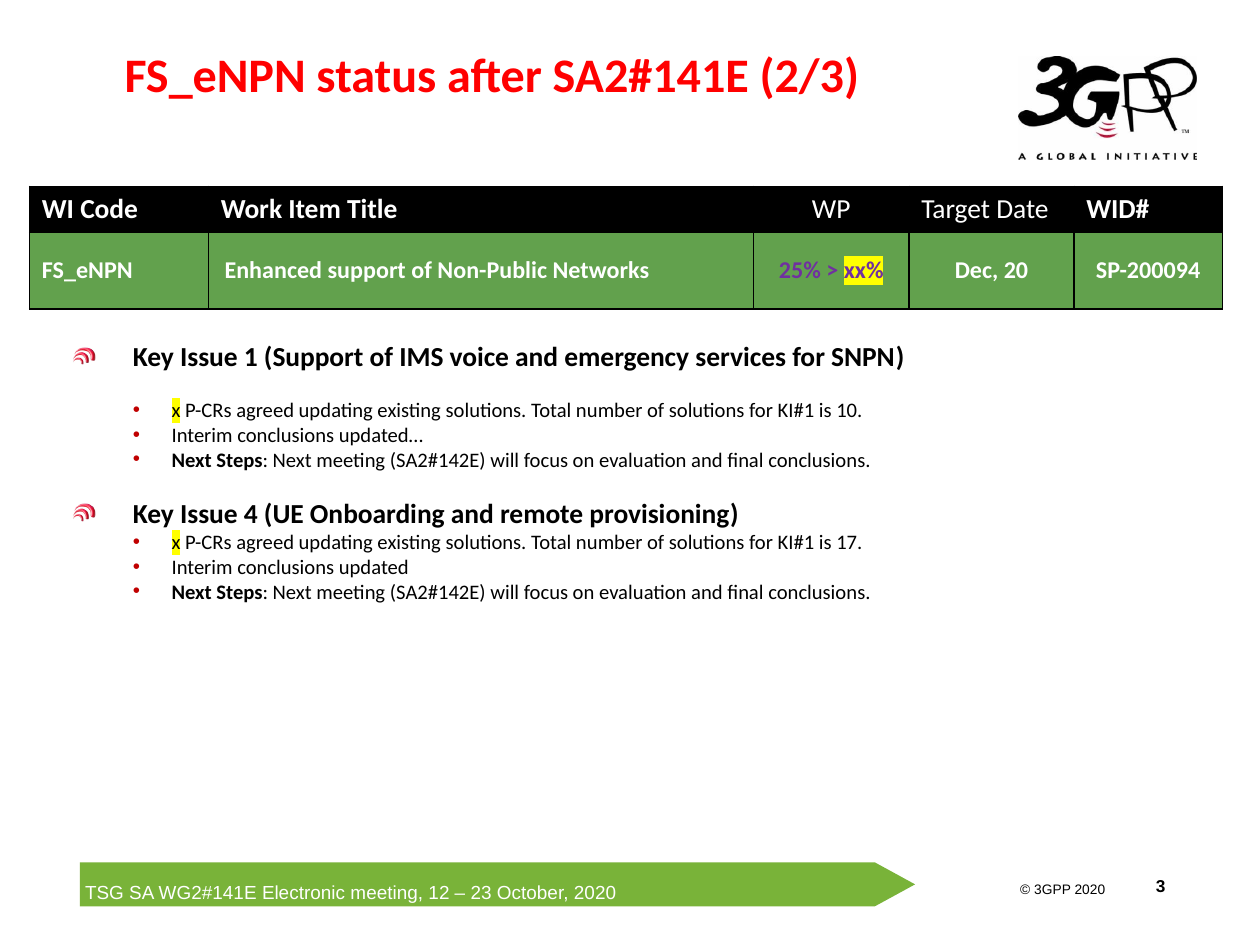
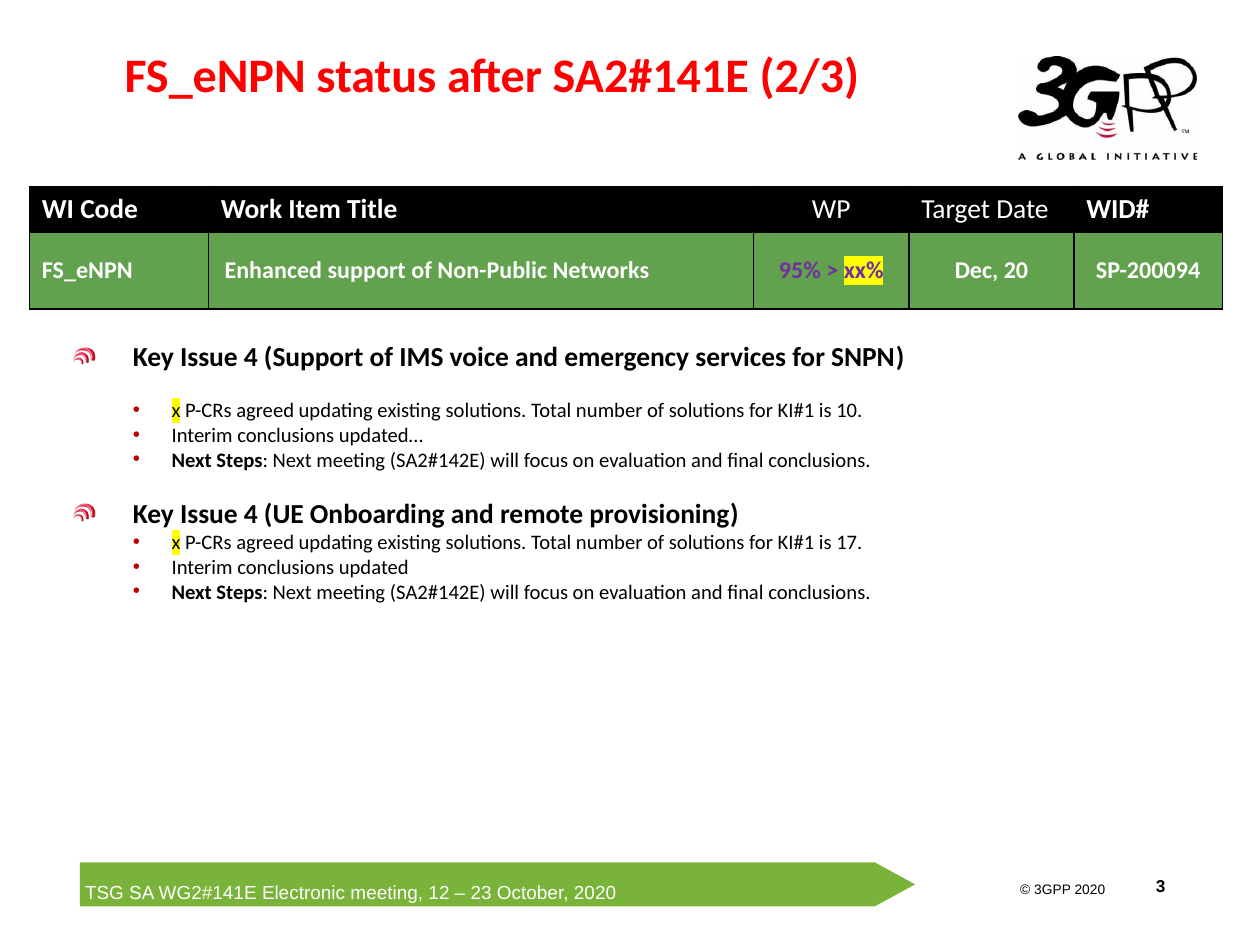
25%: 25% -> 95% (800, 271)
1: 1 -> 4 (251, 358)
